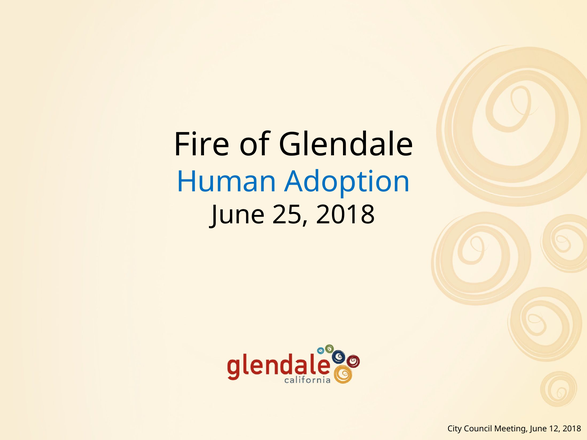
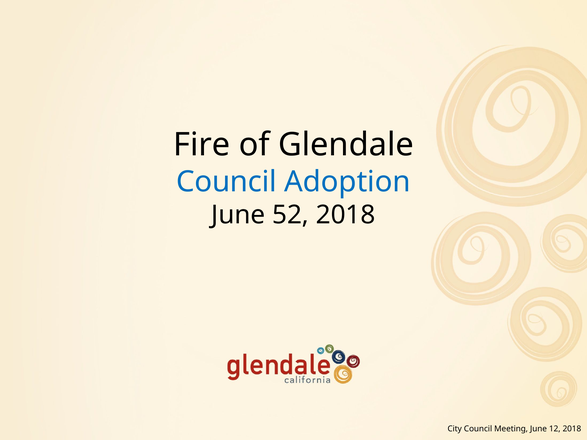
Human: Human -> Council (226, 182)
25: 25 -> 52 (291, 215)
